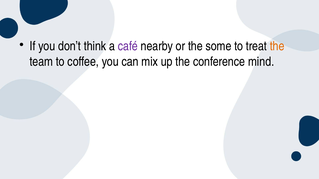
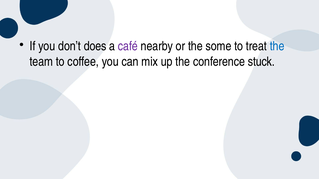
think: think -> does (95, 46)
the colour: orange -> blue (277, 46)
mind: mind -> stuck (261, 62)
